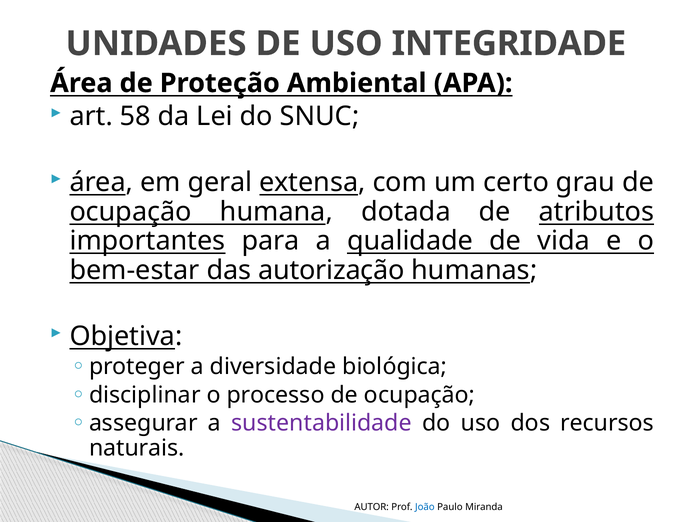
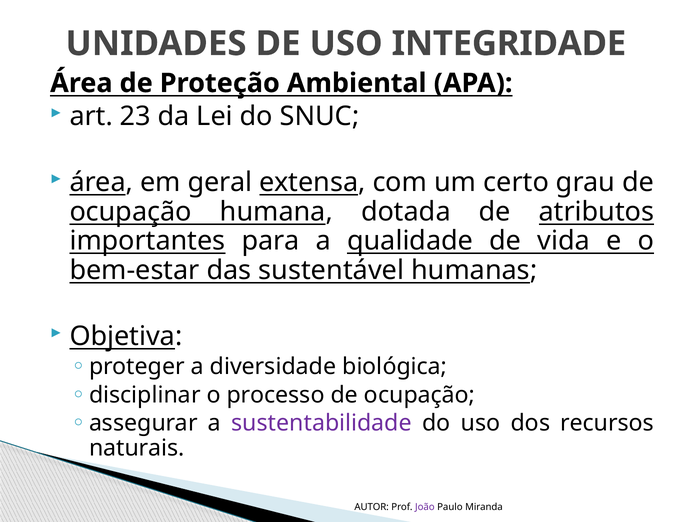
58: 58 -> 23 (135, 116)
autorização: autorização -> sustentável (331, 270)
João colour: blue -> purple (425, 507)
